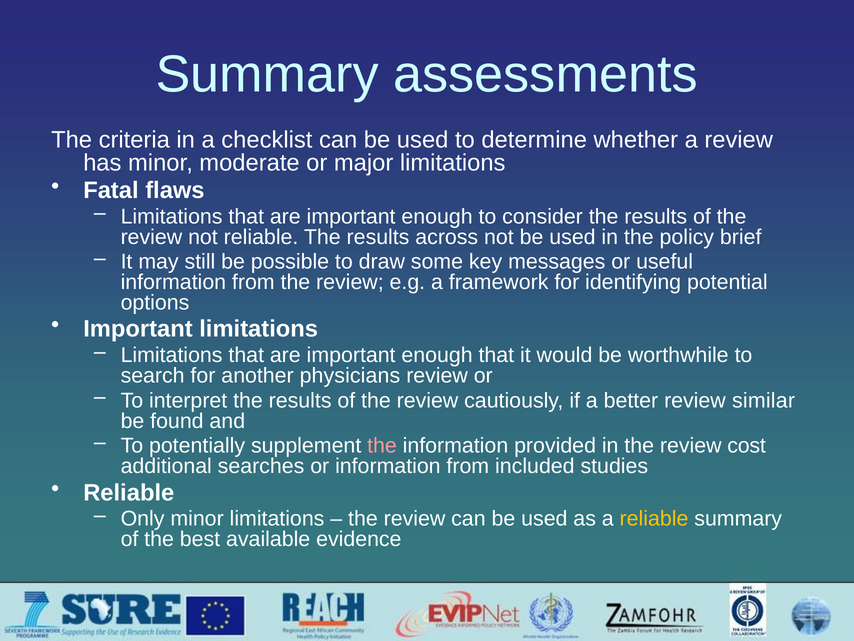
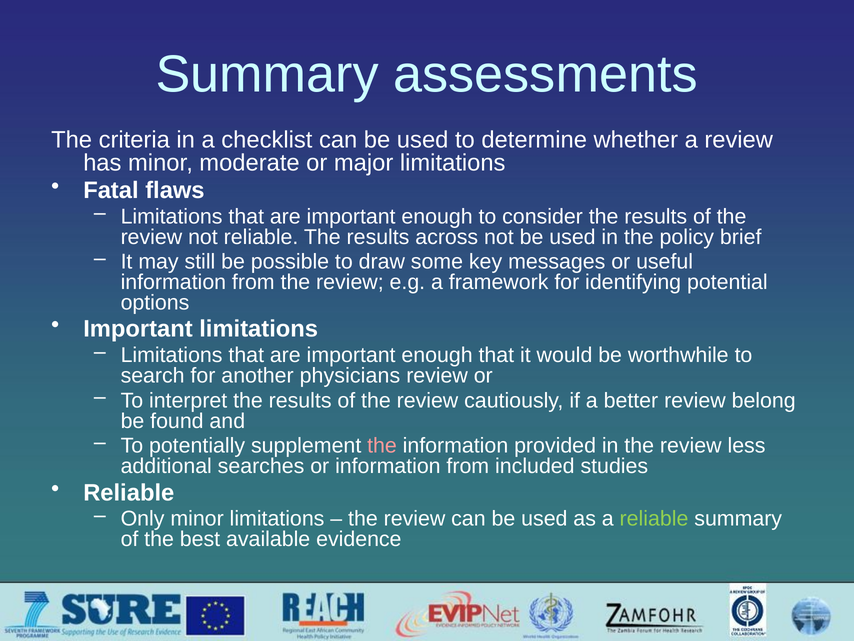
similar: similar -> belong (764, 400)
cost: cost -> less (746, 446)
reliable colour: yellow -> light green (654, 518)
